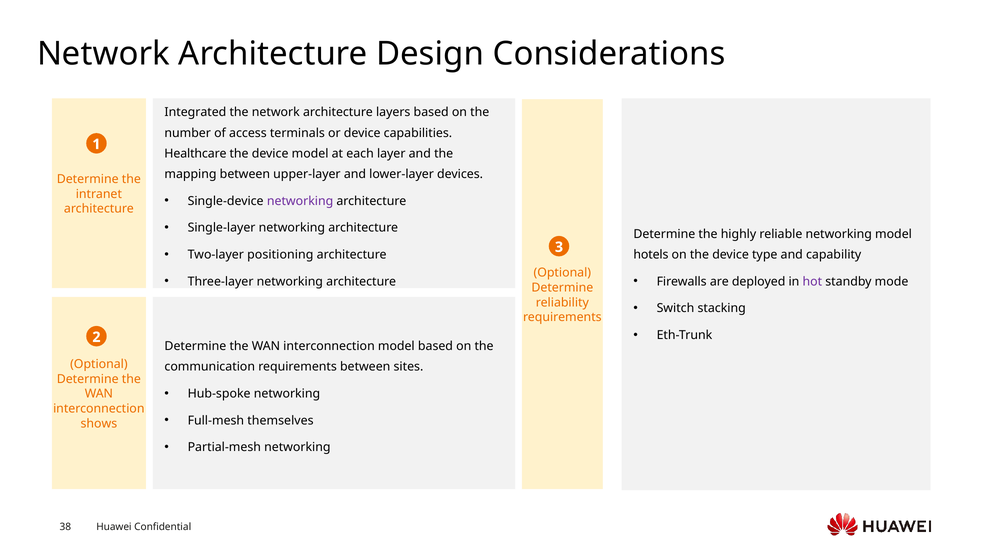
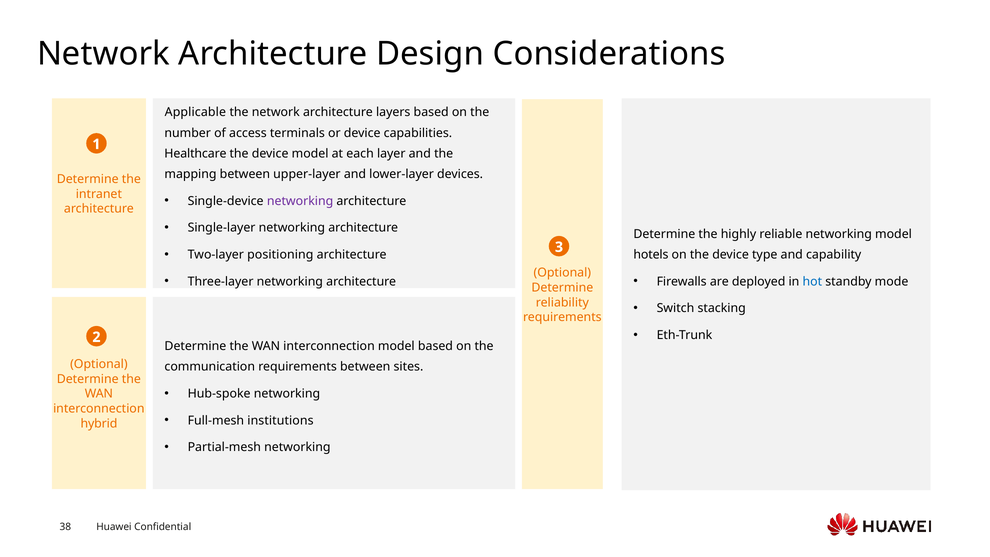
Integrated: Integrated -> Applicable (195, 112)
hot colour: purple -> blue (812, 281)
themselves: themselves -> institutions (280, 420)
shows: shows -> hybrid (99, 423)
